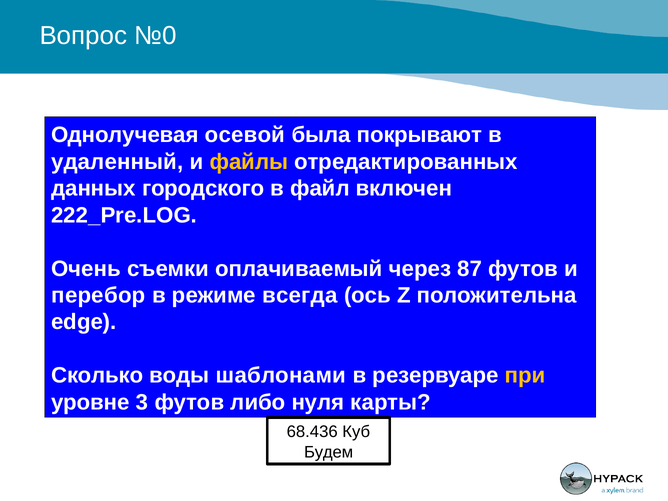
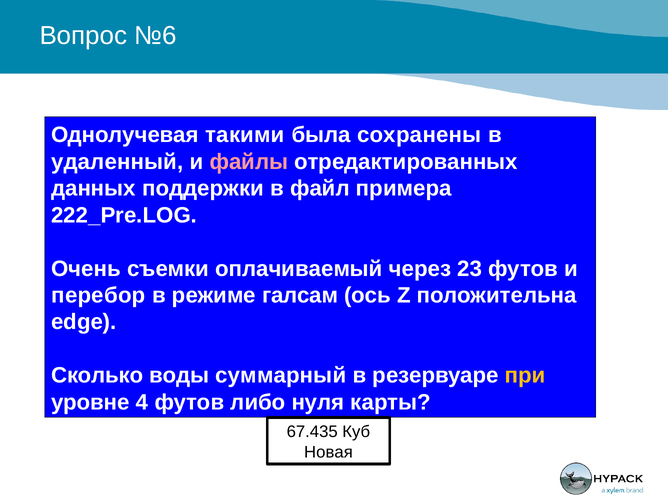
№0: №0 -> №6 (156, 36)
осевой: осевой -> такими (245, 135)
покрывают: покрывают -> сохранены (419, 135)
файлы colour: yellow -> pink (249, 162)
городского: городского -> поддержки (203, 189)
включен: включен -> примера (404, 189)
87: 87 -> 23 (470, 269)
всегда: всегда -> галсам (300, 295)
шаблонами: шаблонами -> суммарный (281, 376)
3: 3 -> 4 (142, 402)
68.436: 68.436 -> 67.435 (312, 432)
Будем: Будем -> Новая (328, 452)
